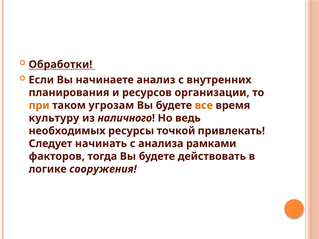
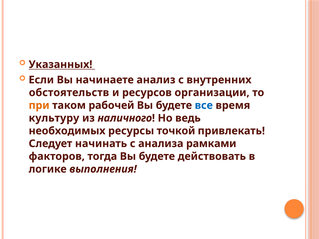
Обработки: Обработки -> Указанных (60, 65)
планирования: планирования -> обстоятельств (69, 93)
угрозам: угрозам -> рабочей (111, 105)
все colour: orange -> blue (204, 105)
сооружения: сооружения -> выполнения (103, 169)
